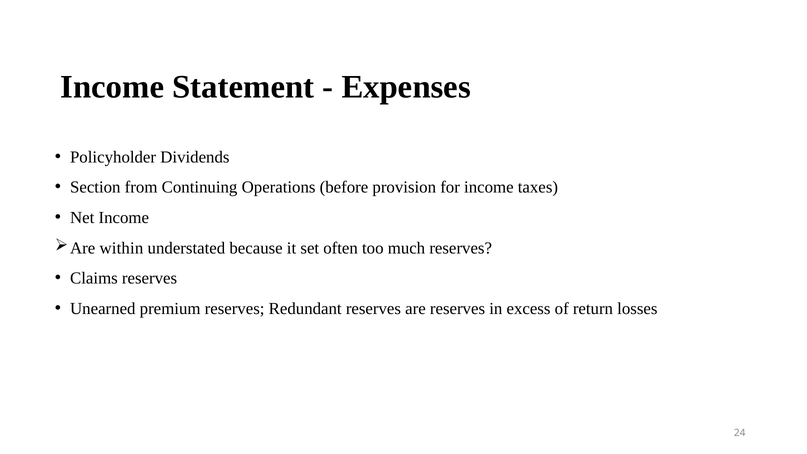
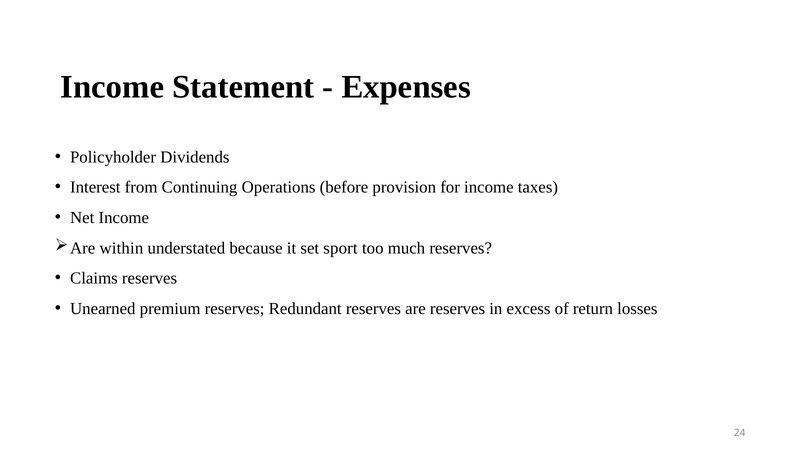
Section: Section -> Interest (95, 187)
often: often -> sport (341, 248)
